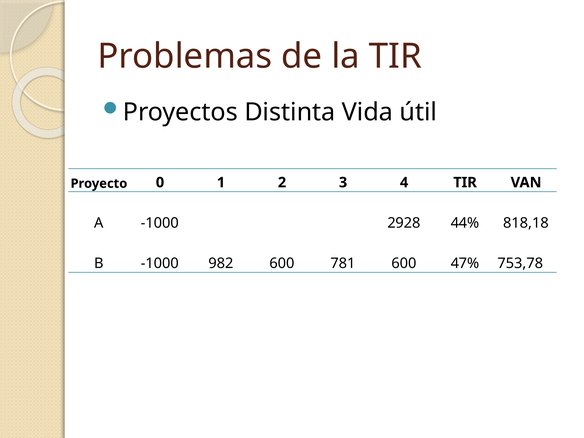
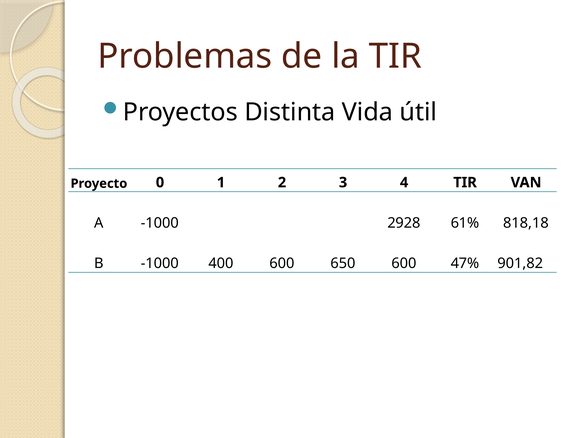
44%: 44% -> 61% (465, 223)
982: 982 -> 400 (221, 263)
781: 781 -> 650 (343, 263)
753,78: 753,78 -> 901,82 (520, 263)
